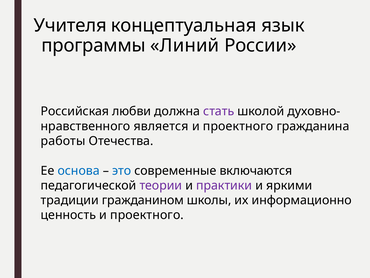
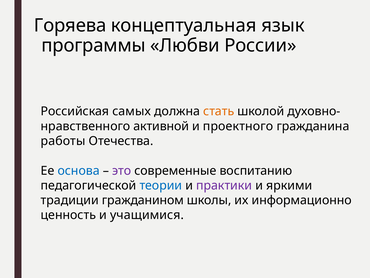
Учителя: Учителя -> Горяева (70, 26)
Линий: Линий -> Любви (185, 46)
любви: любви -> самых (132, 111)
стать colour: purple -> orange (219, 111)
является: является -> активной (161, 126)
это colour: blue -> purple (122, 170)
включаются: включаются -> воспитанию (256, 170)
теории colour: purple -> blue (161, 185)
ценность и проектного: проектного -> учащимися (147, 215)
